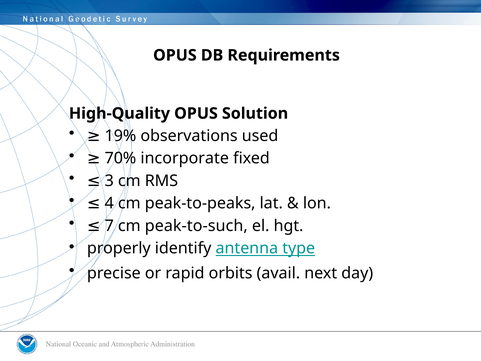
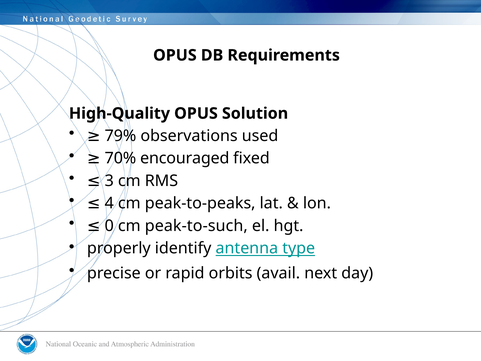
19%: 19% -> 79% (120, 136)
incorporate: incorporate -> encouraged (185, 158)
7: 7 -> 0 (109, 226)
